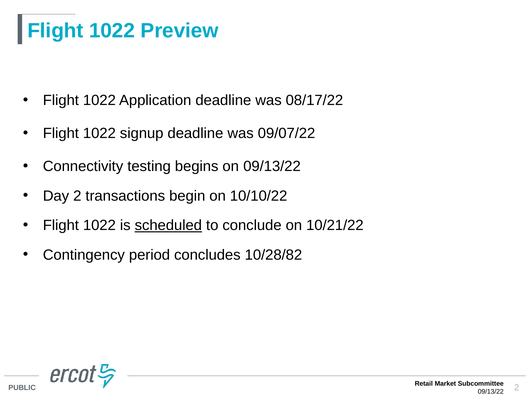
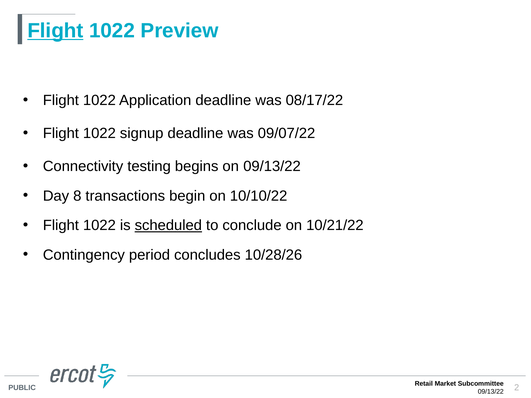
Flight underline: none -> present (55, 31)
Day 2: 2 -> 8 (77, 196)
10/28/82: 10/28/82 -> 10/28/26 (273, 255)
